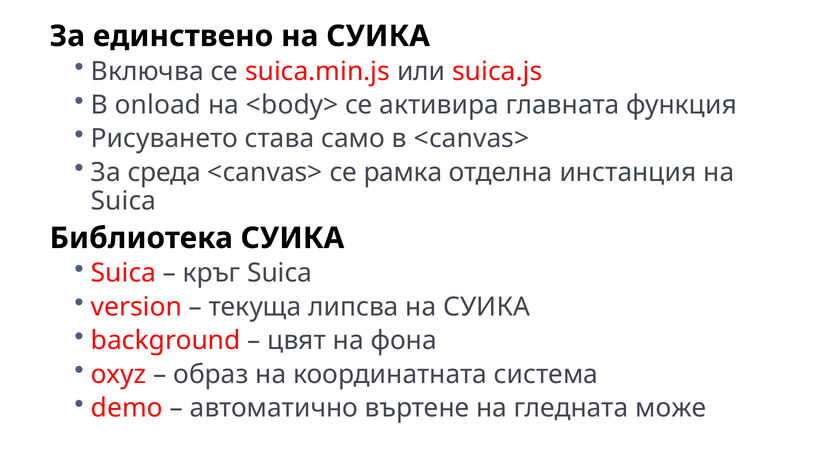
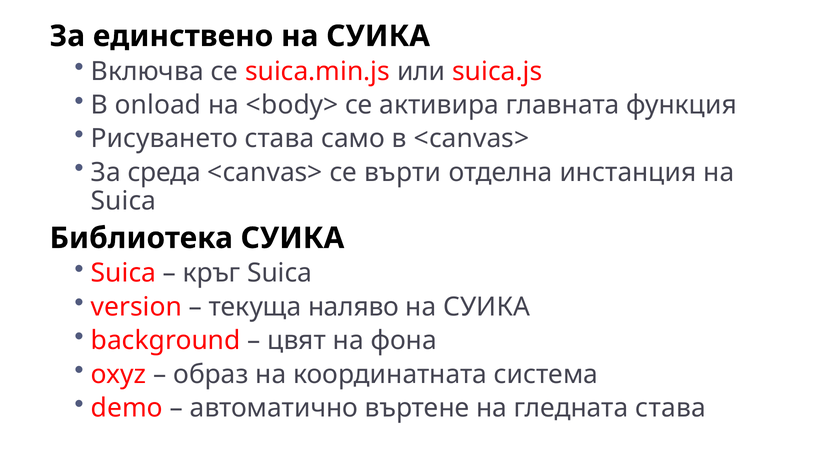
рамка: рамка -> върти (403, 172)
липсва: липсва -> наляво (354, 307)
гледната може: може -> става (671, 408)
